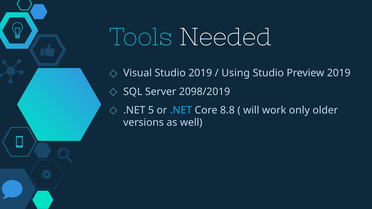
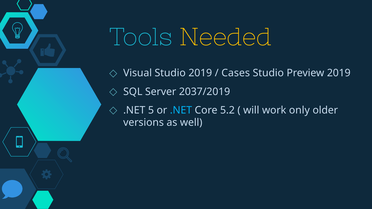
Needed colour: white -> yellow (226, 37)
Using: Using -> Cases (236, 73)
2098/2019: 2098/2019 -> 2037/2019 (205, 92)
8.8: 8.8 -> 5.2 (227, 110)
